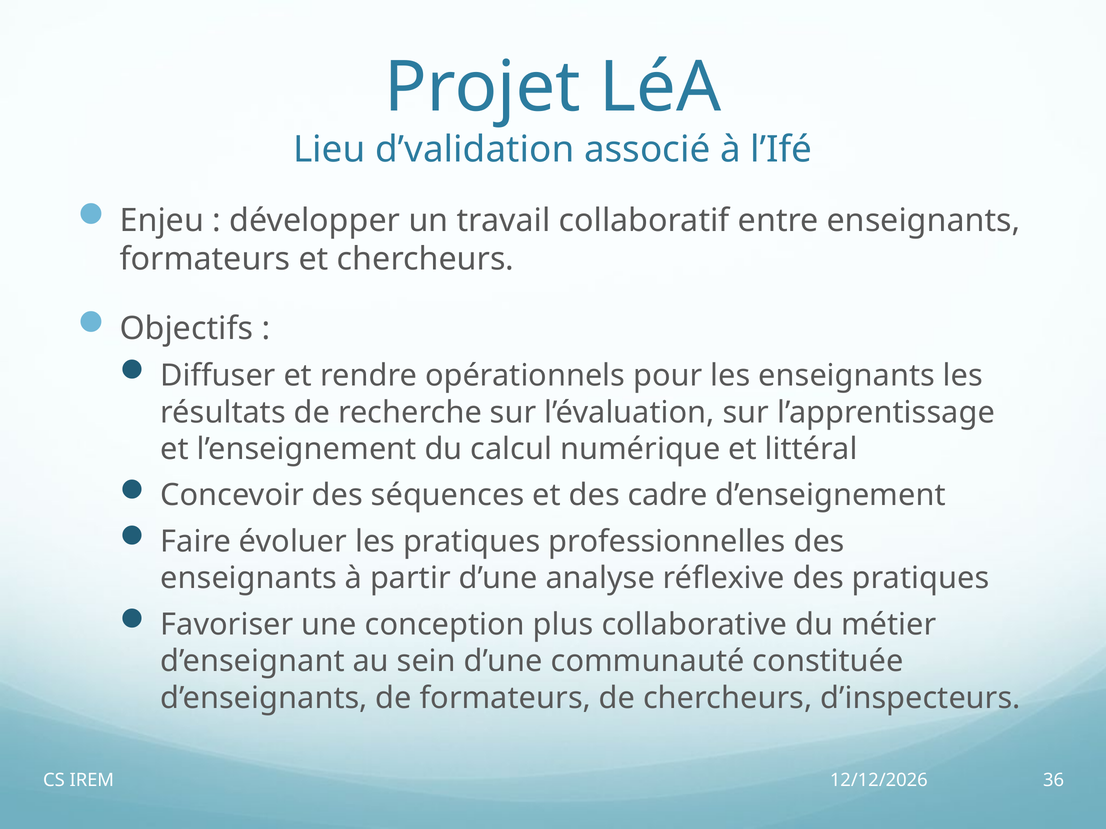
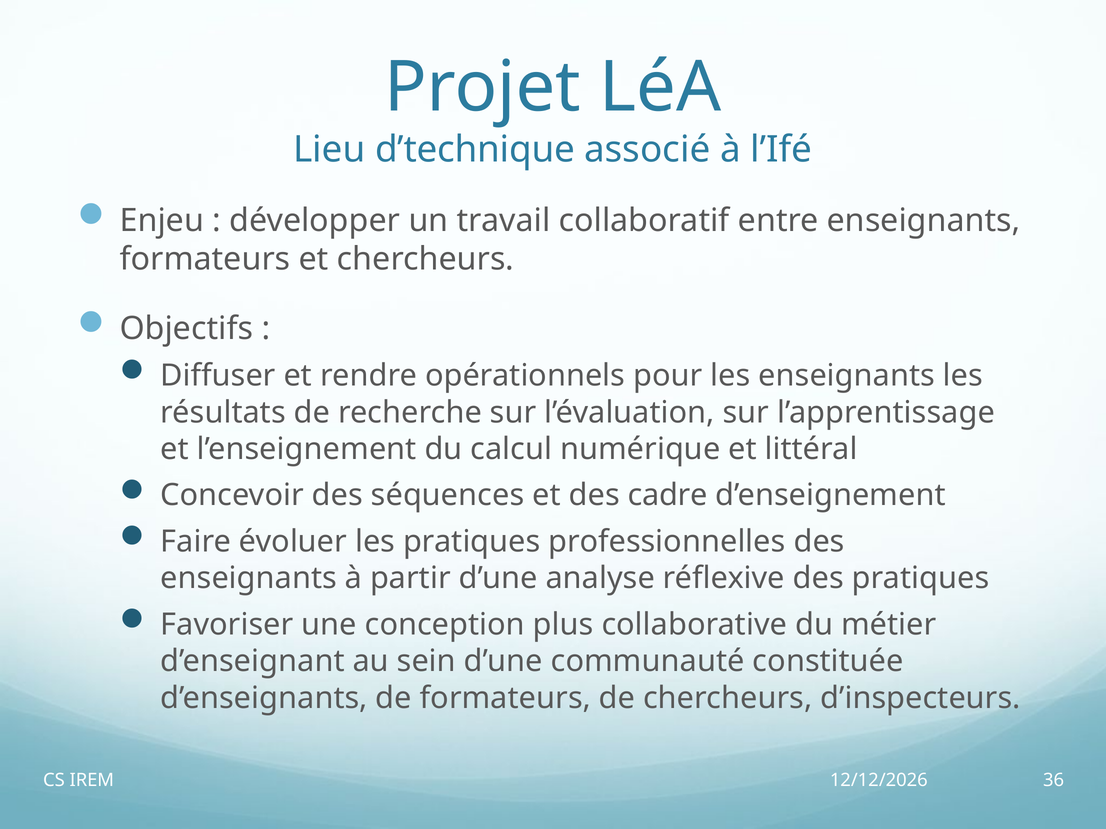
d’validation: d’validation -> d’technique (475, 150)
